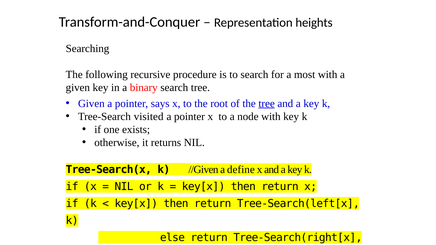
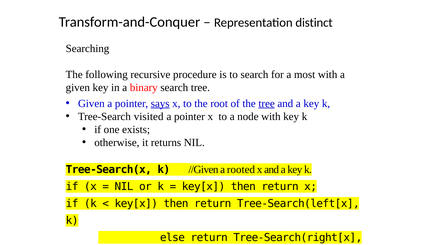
heights: heights -> distinct (314, 23)
says underline: none -> present (160, 104)
define: define -> rooted (241, 170)
